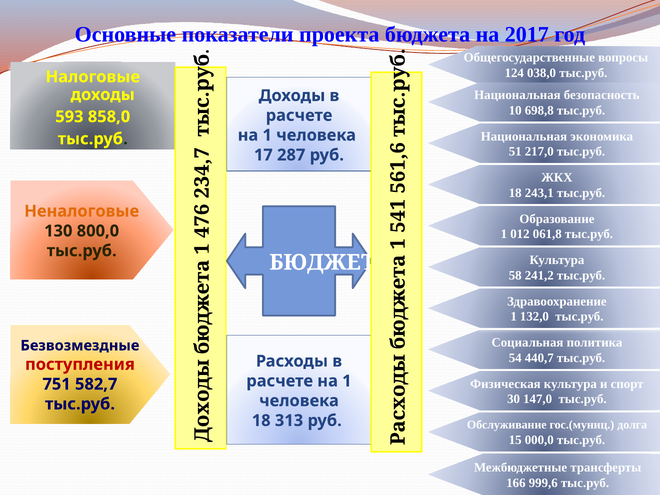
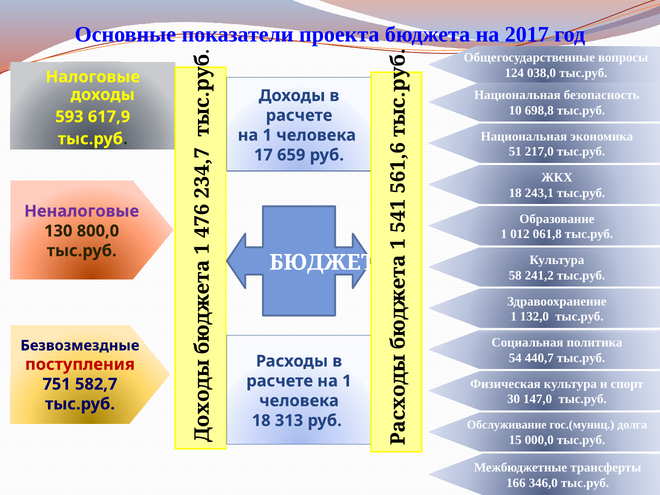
858,0: 858,0 -> 617,9 (109, 117)
287: 287 -> 659 (291, 155)
Неналоговые colour: orange -> purple (82, 211)
999,6: 999,6 -> 346,0 (543, 483)
